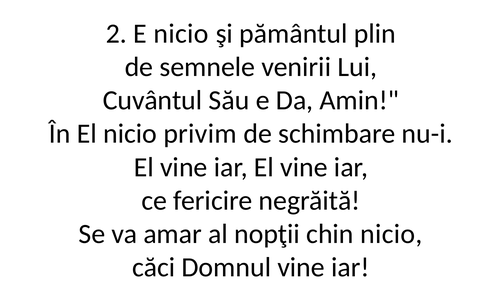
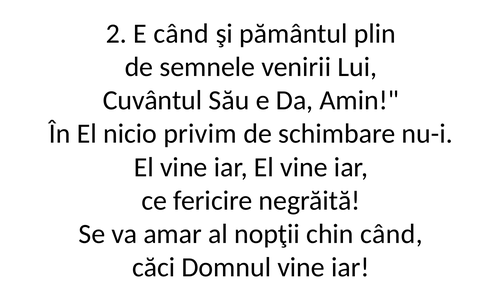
E nicio: nicio -> când (181, 34)
chin nicio: nicio -> când (391, 234)
